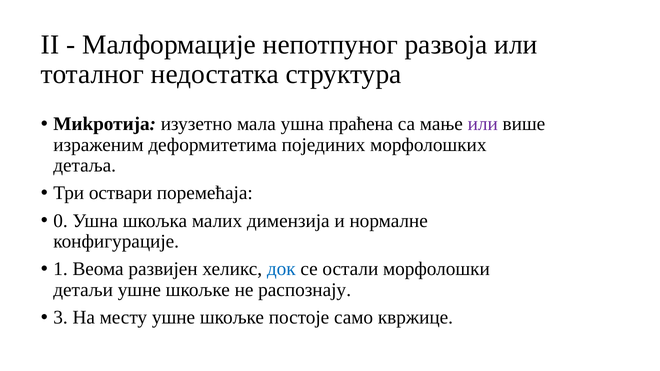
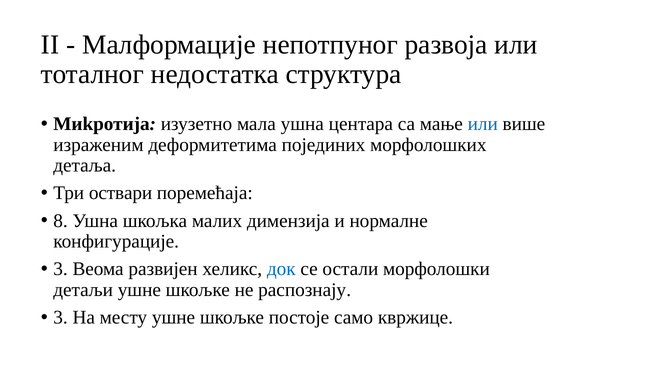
праћена: праћена -> центара (361, 124)
или colour: purple -> blue (483, 124)
0: 0 -> 8 (61, 221)
1: 1 -> 3 (61, 269)
